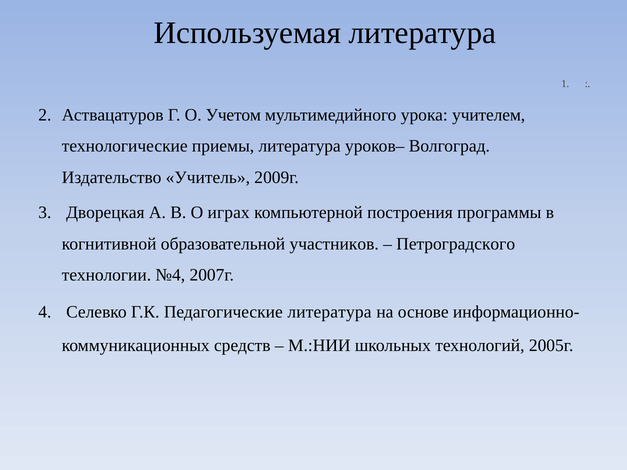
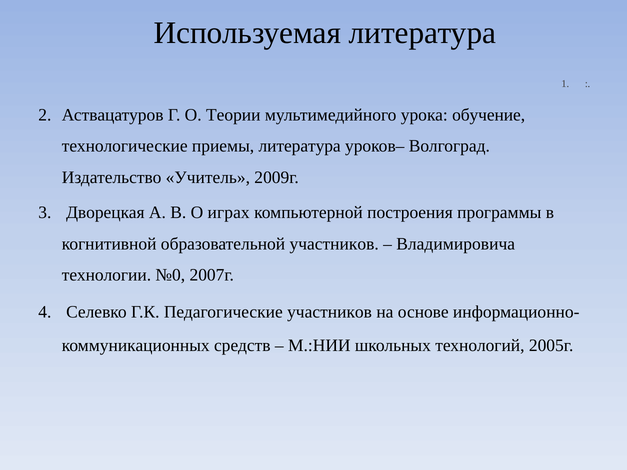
Учетом: Учетом -> Теории (233, 115)
учителем: учителем -> обучение (489, 115)
Петроградского: Петроградского -> Владимировича (456, 244)
№4: №4 -> №0 (170, 275)
Педагогические литература: литература -> участников (330, 312)
